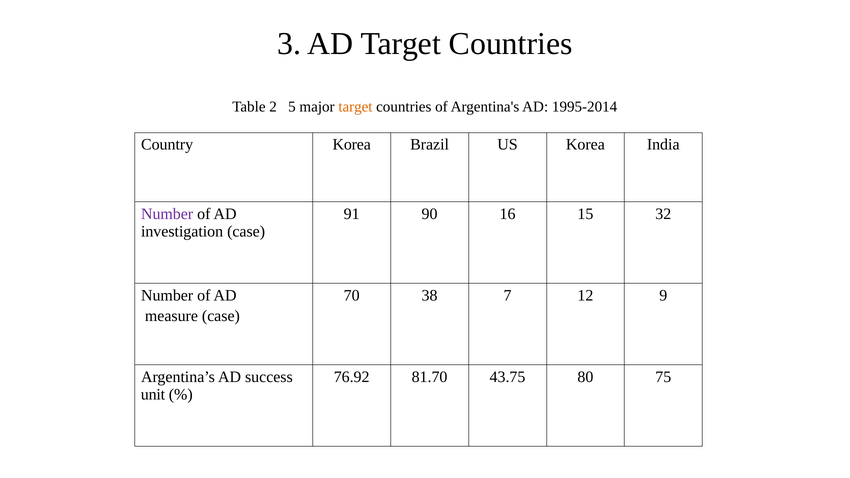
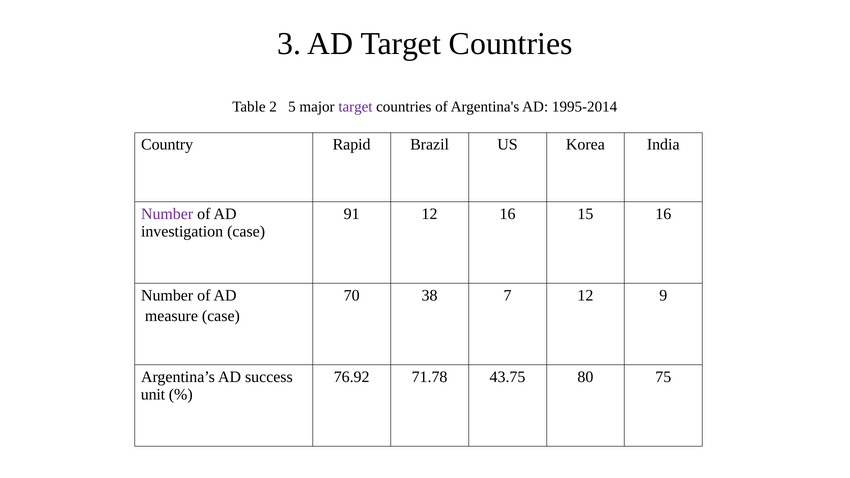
target colour: orange -> purple (355, 107)
Country Korea: Korea -> Rapid (352, 145)
91 90: 90 -> 12 (430, 214)
15 32: 32 -> 16 (663, 214)
81.70: 81.70 -> 71.78 (430, 377)
